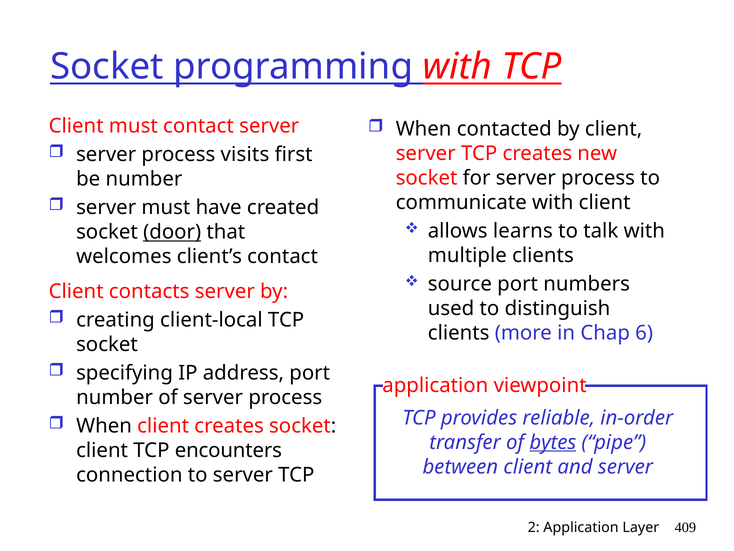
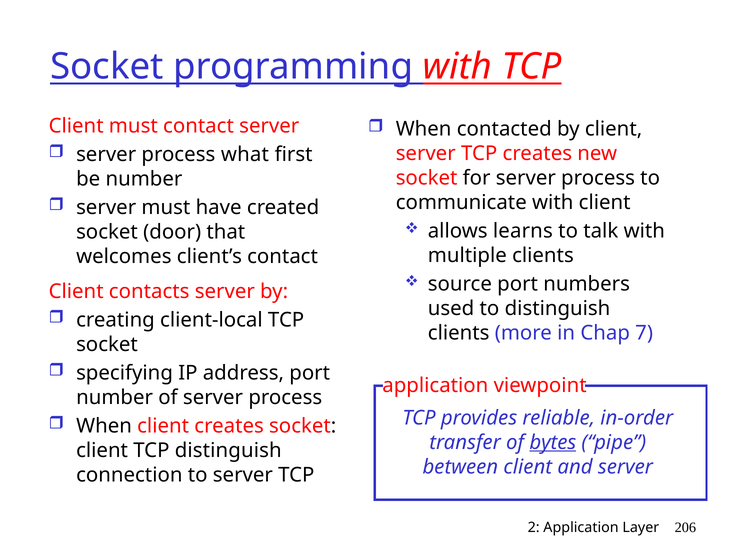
visits: visits -> what (245, 154)
door underline: present -> none (172, 232)
6: 6 -> 7 (644, 333)
TCP encounters: encounters -> distinguish (228, 450)
409: 409 -> 206 (685, 527)
